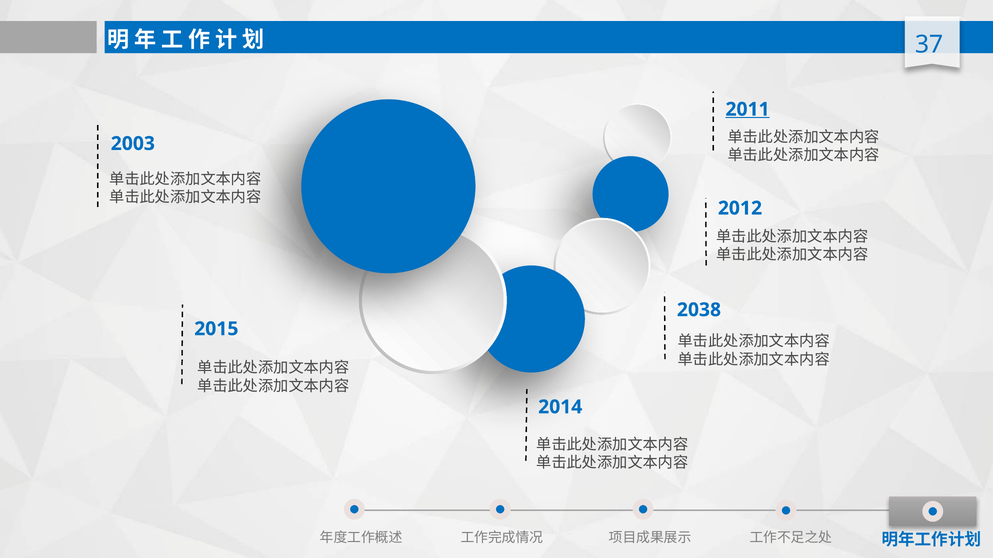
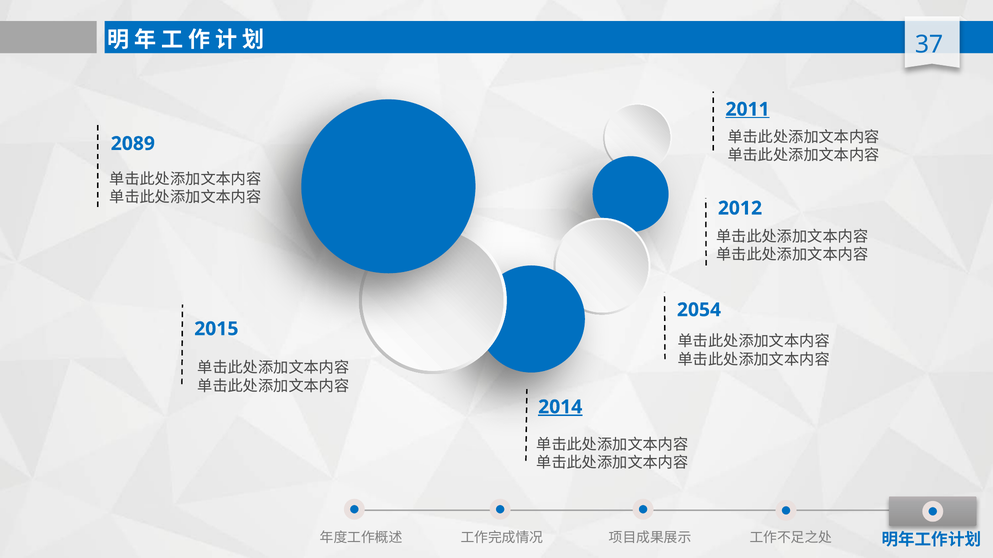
2003: 2003 -> 2089 (133, 144)
2038: 2038 -> 2054 (699, 310)
2014 underline: none -> present (560, 407)
